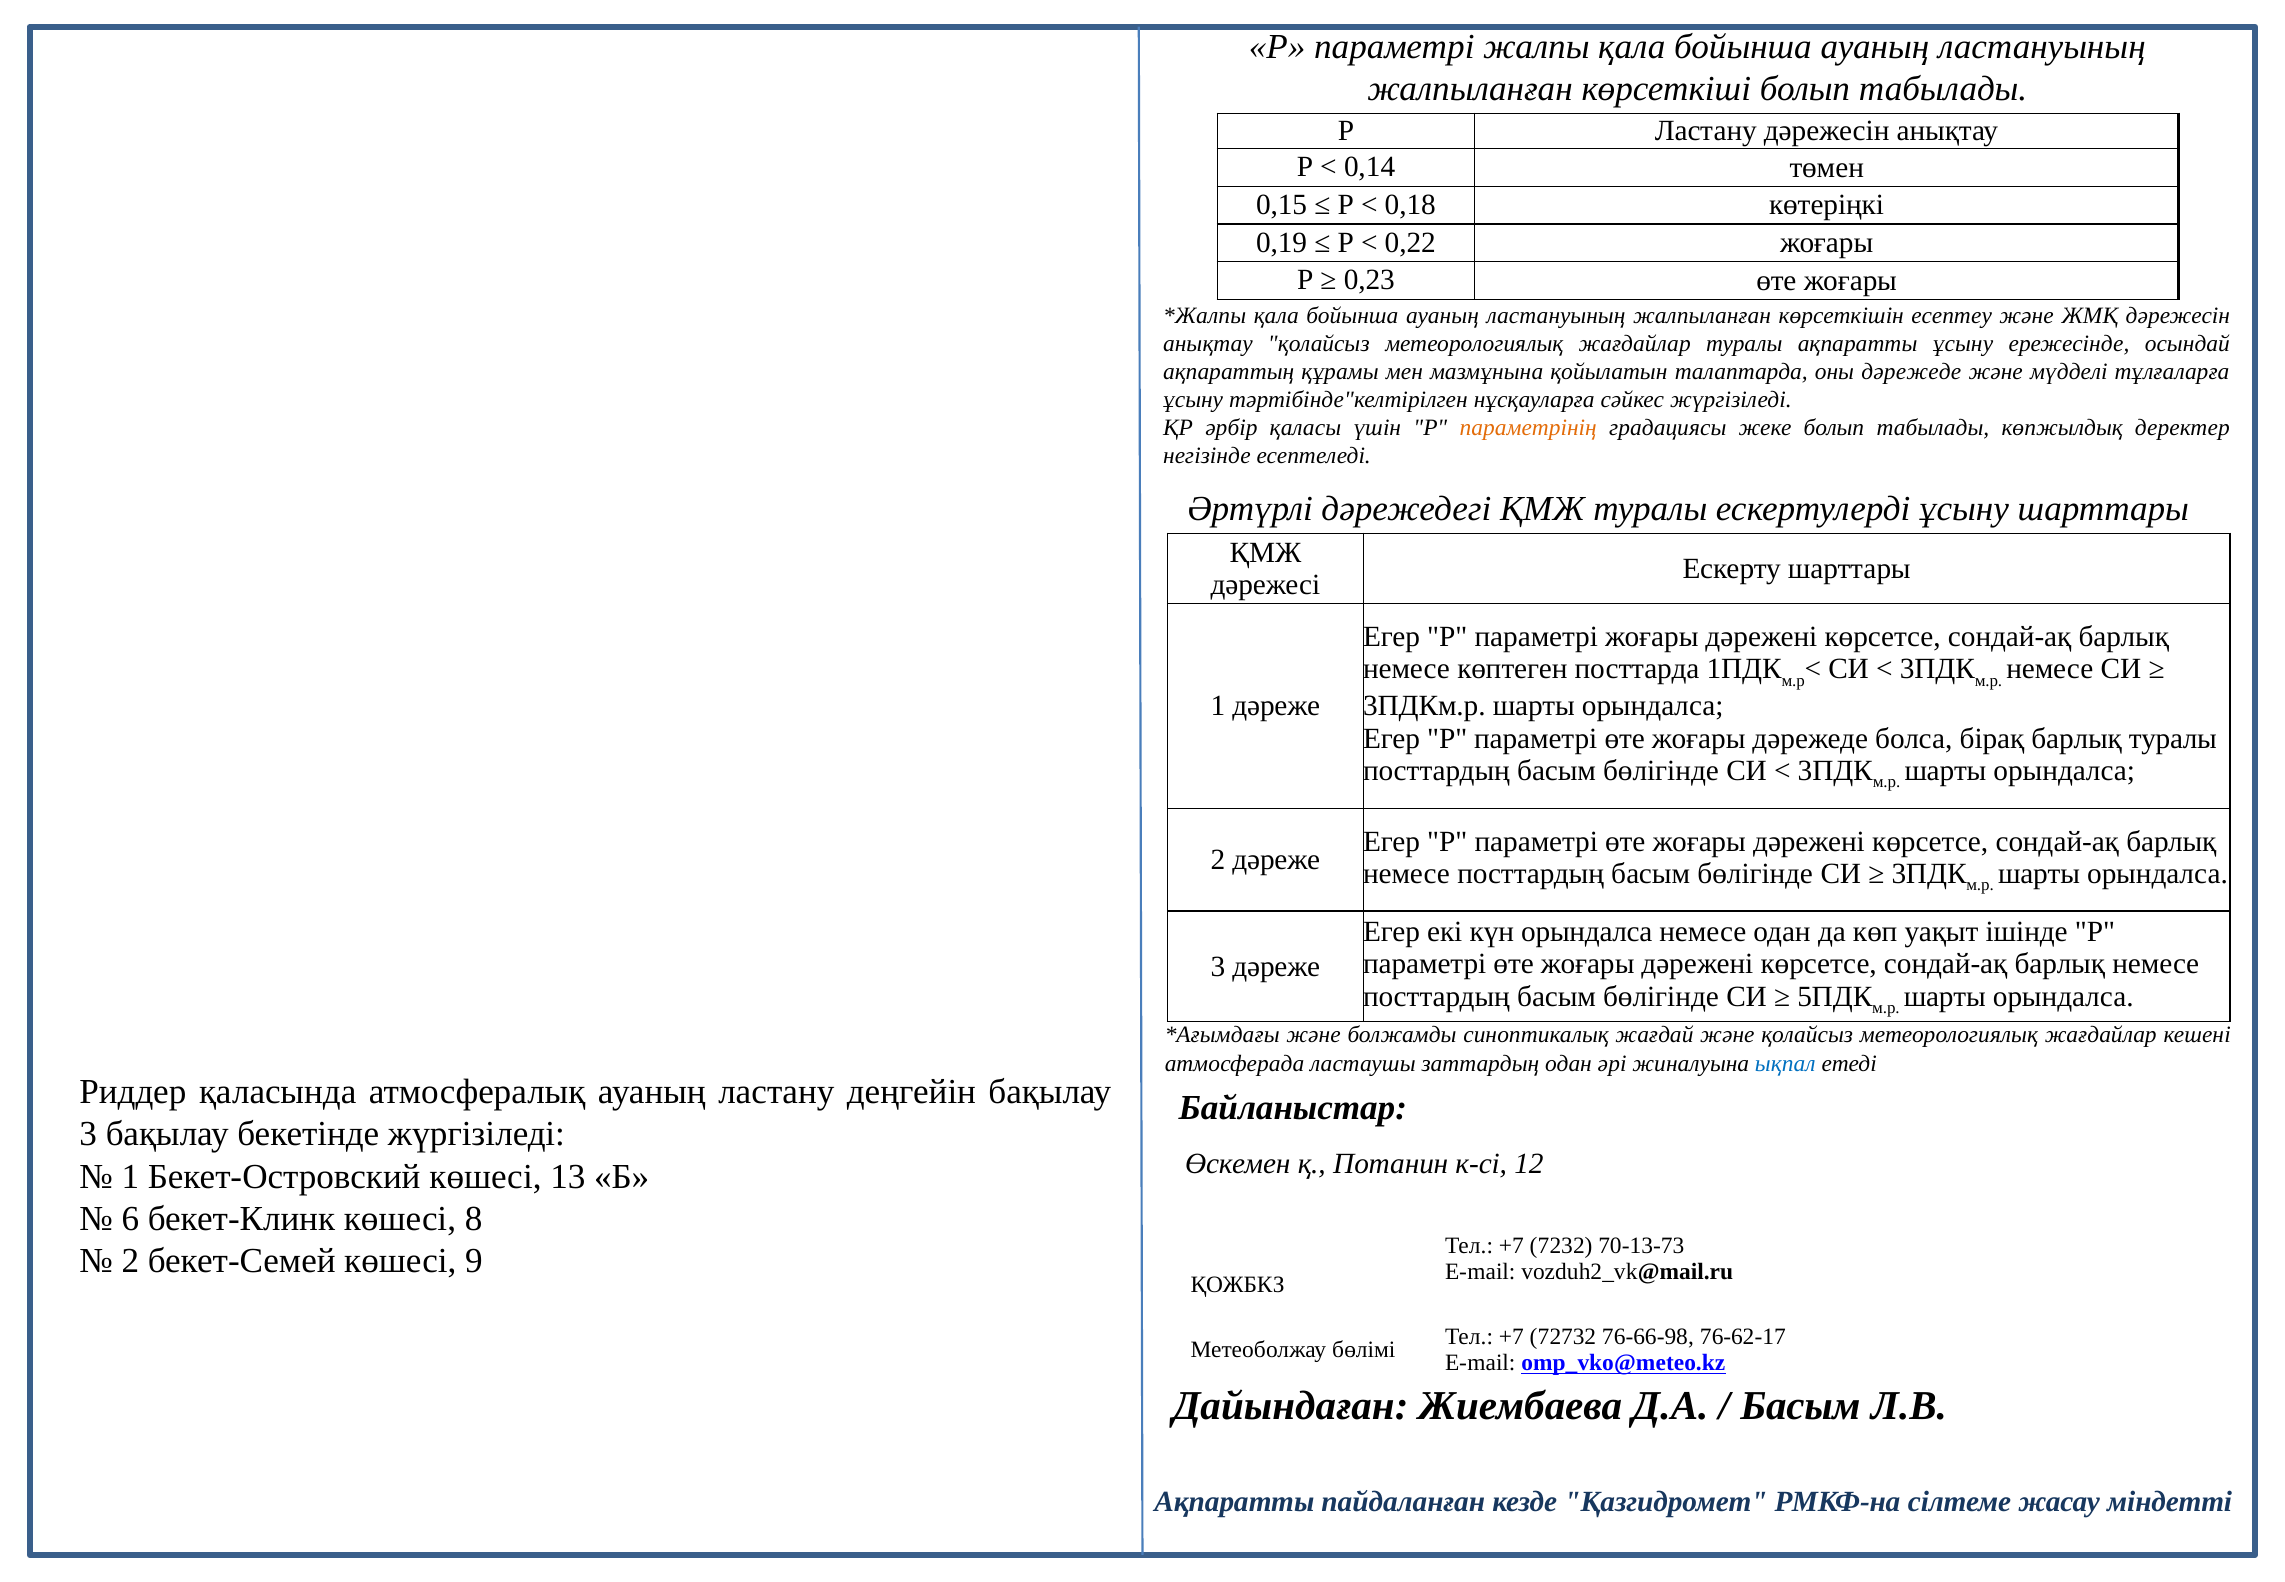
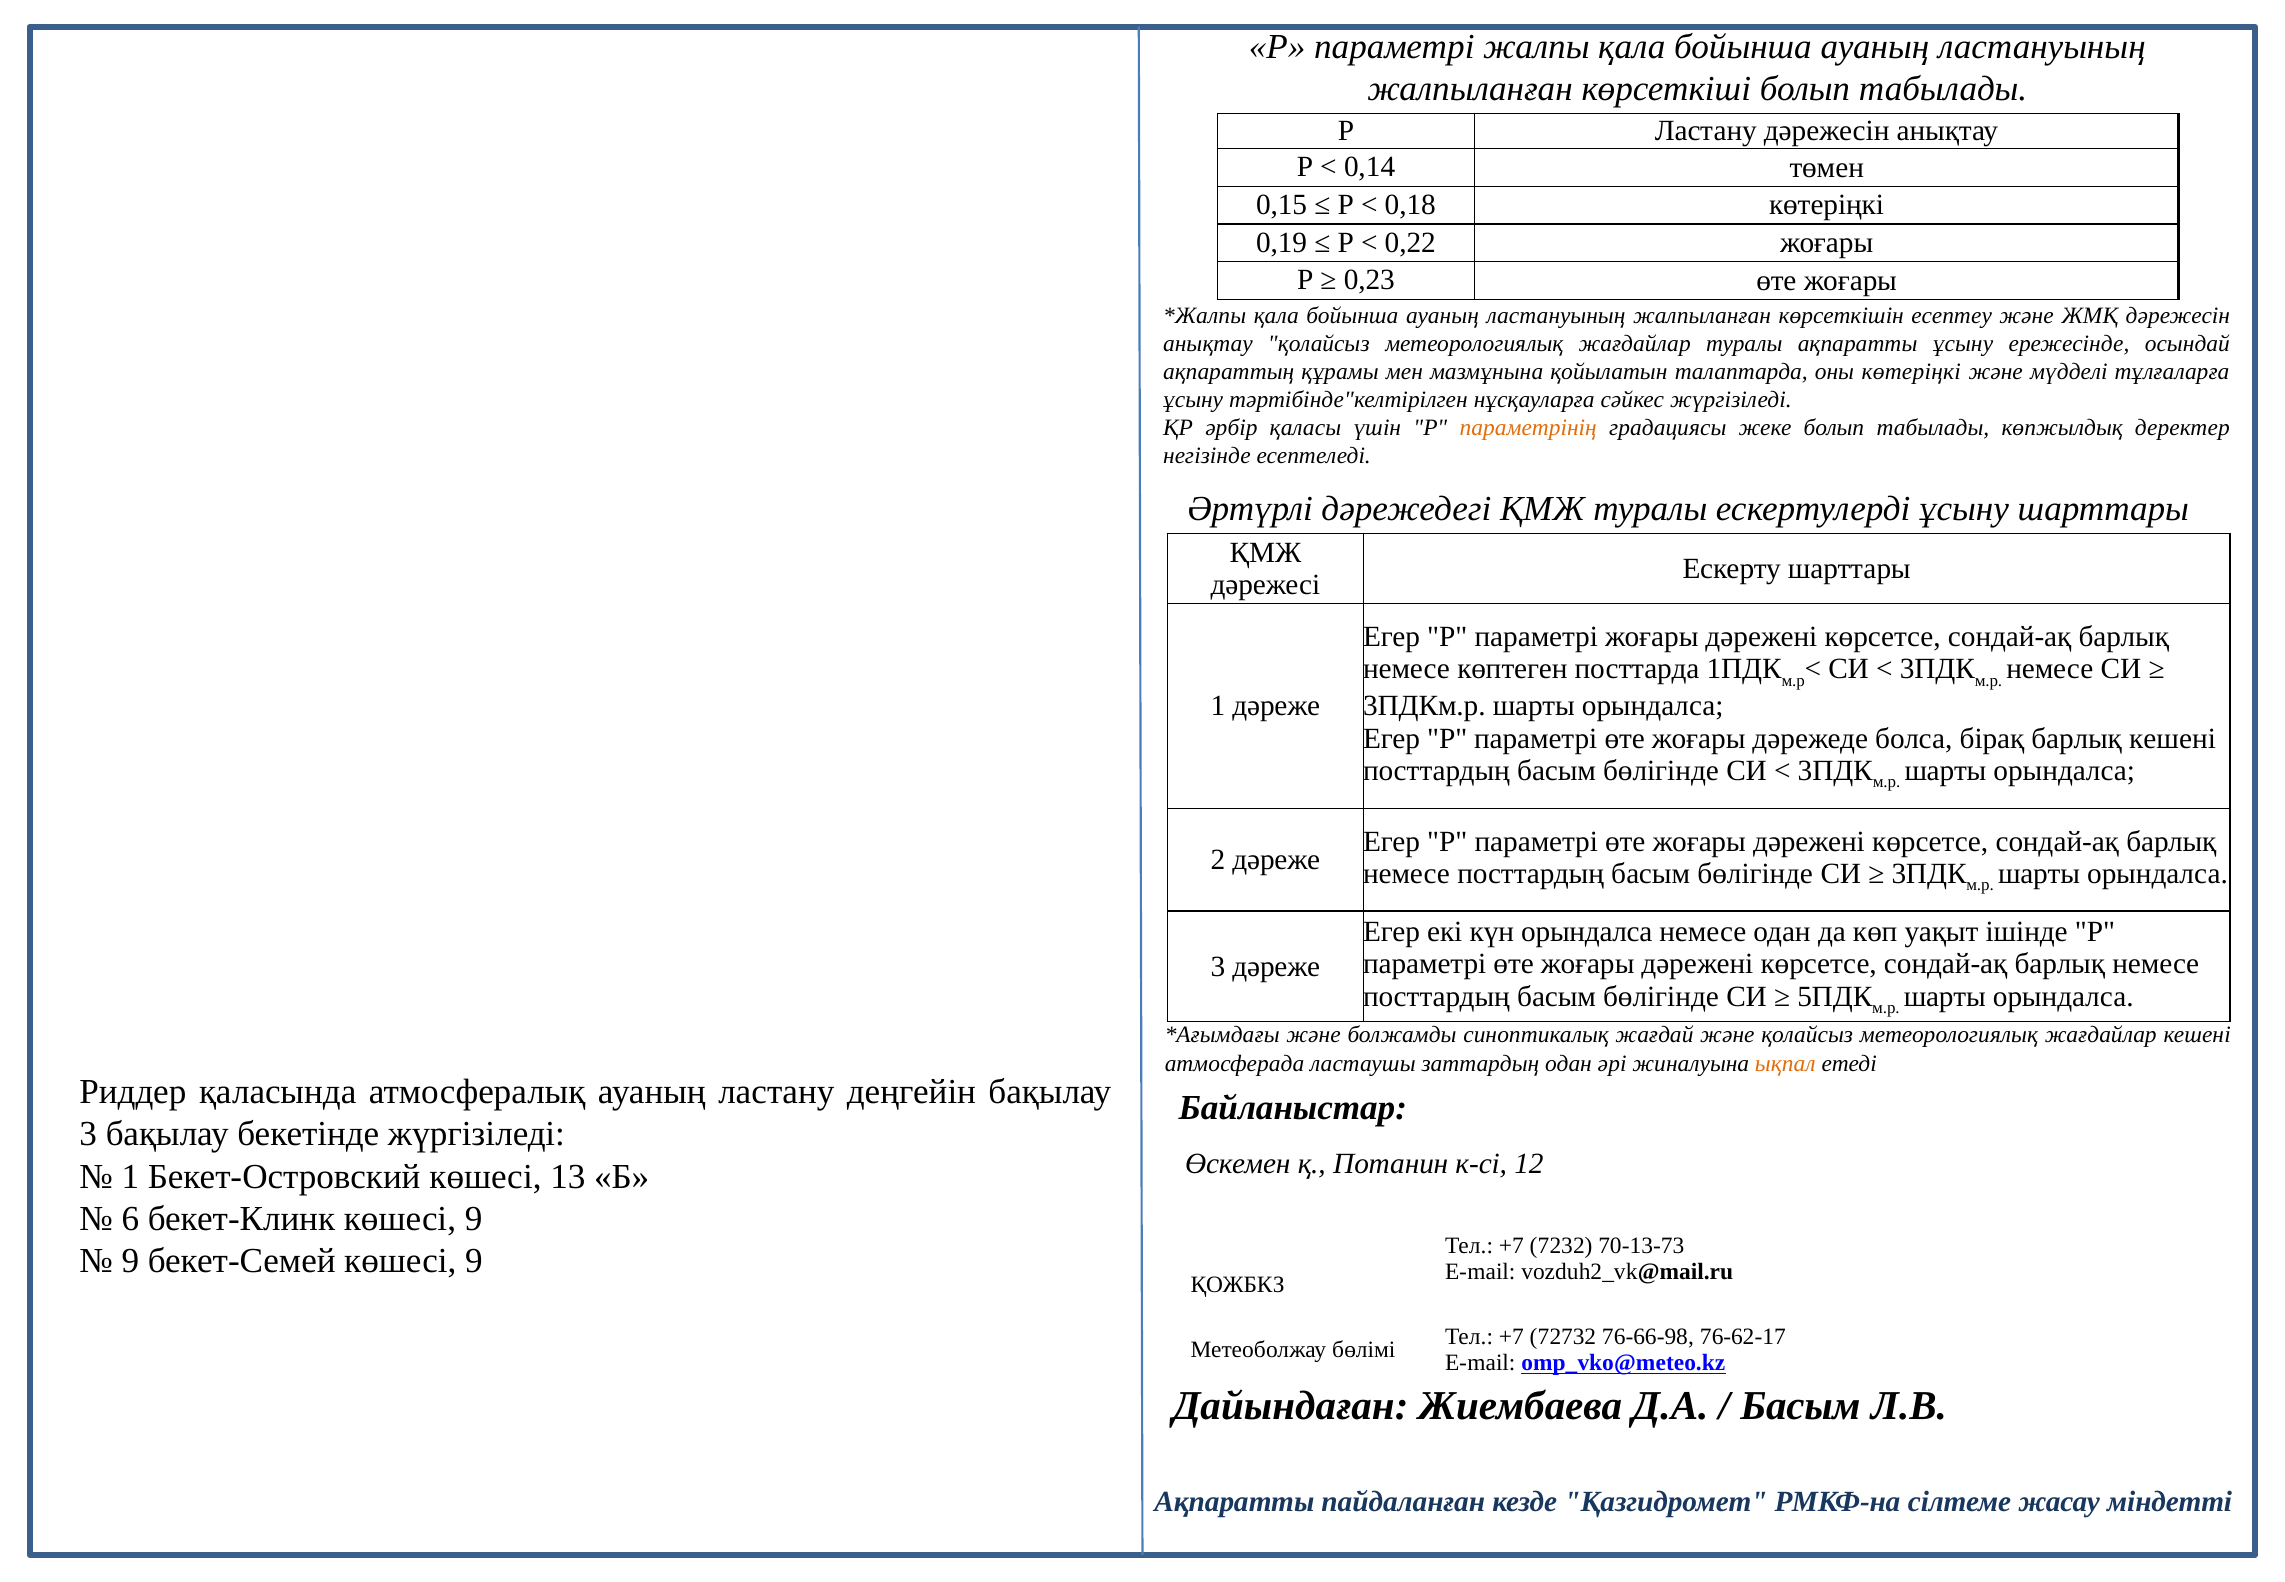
оны дәрежеде: дәрежеде -> көтеріңкі (1911, 372)
барлық туралы: туралы -> кешені (2173, 739)
ықпал colour: blue -> orange (1785, 1063)
бекет-Клинк көшесі 8: 8 -> 9 (474, 1219)
2: 2 -> 9 (130, 1261)
